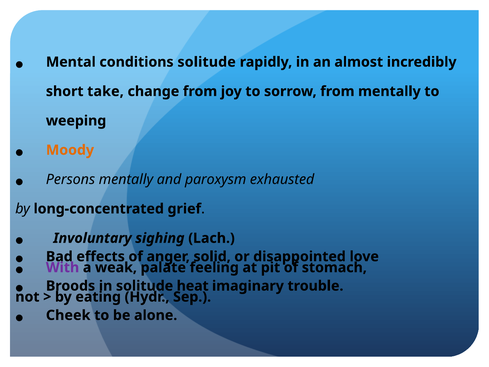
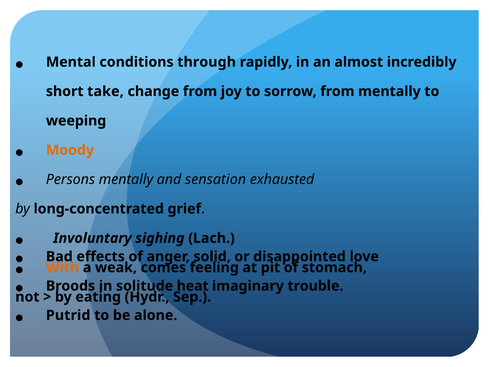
conditions solitude: solitude -> through (207, 62)
paroxysm: paroxysm -> sensation (216, 179)
With colour: purple -> orange (63, 267)
palate: palate -> comes (163, 267)
Cheek: Cheek -> Putrid (68, 315)
